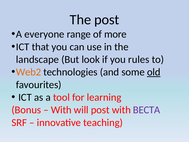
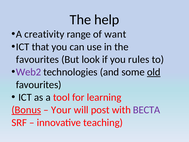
The post: post -> help (107, 20)
everyone: everyone -> creativity (44, 34)
more: more -> want (115, 34)
landscape: landscape -> favourites (37, 59)
Web2 colour: orange -> purple (29, 72)
Bonus underline: none -> present (26, 110)
With: With -> Your (61, 110)
